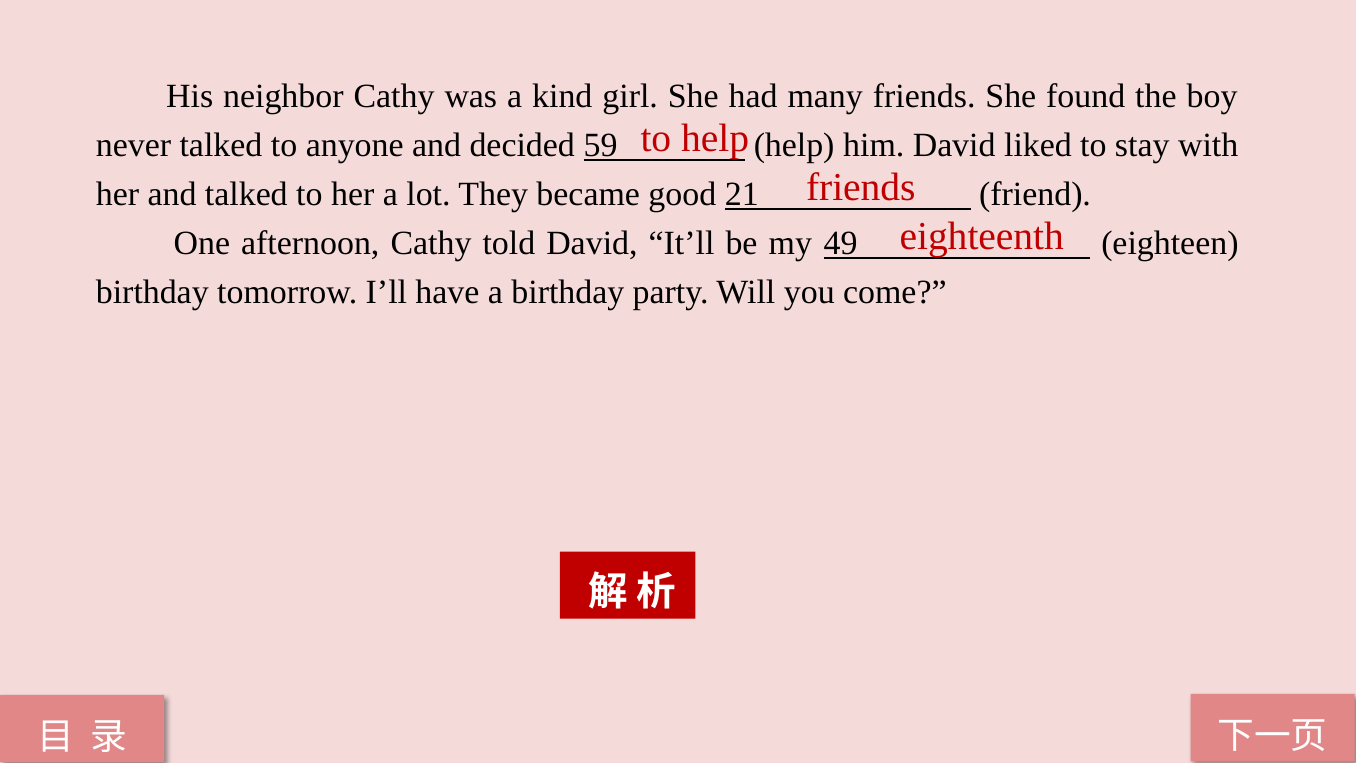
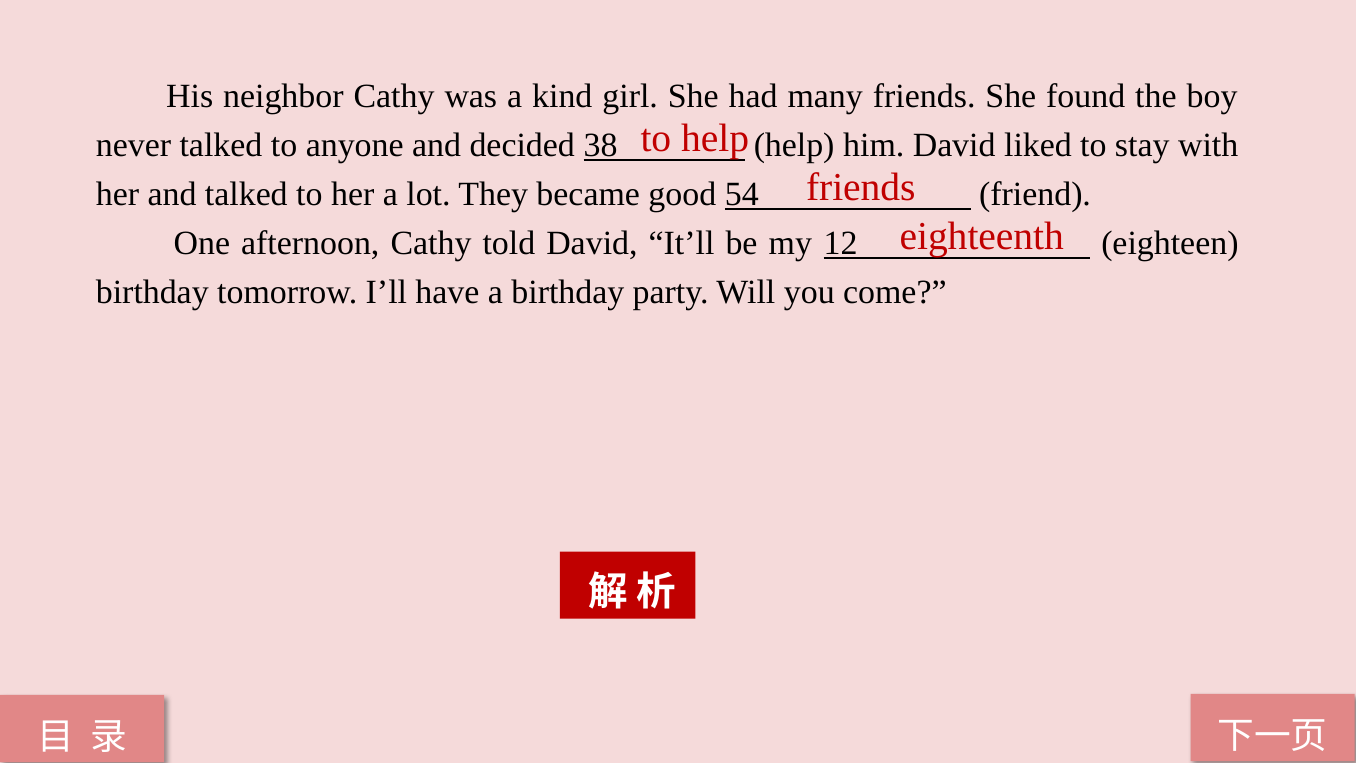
59: 59 -> 38 (601, 145)
21: 21 -> 54 (742, 194)
49: 49 -> 12 (841, 243)
